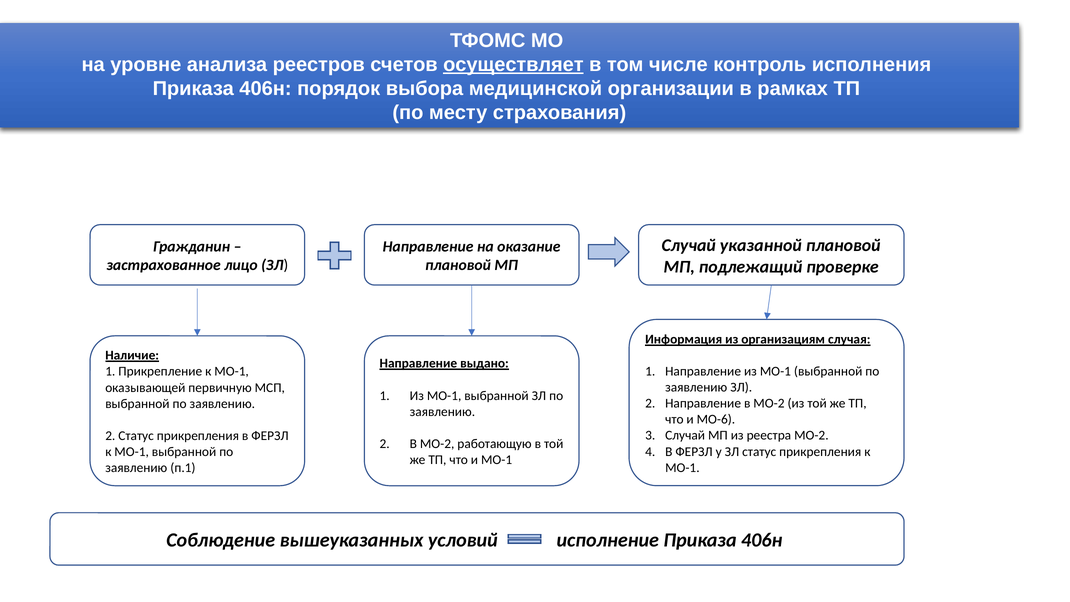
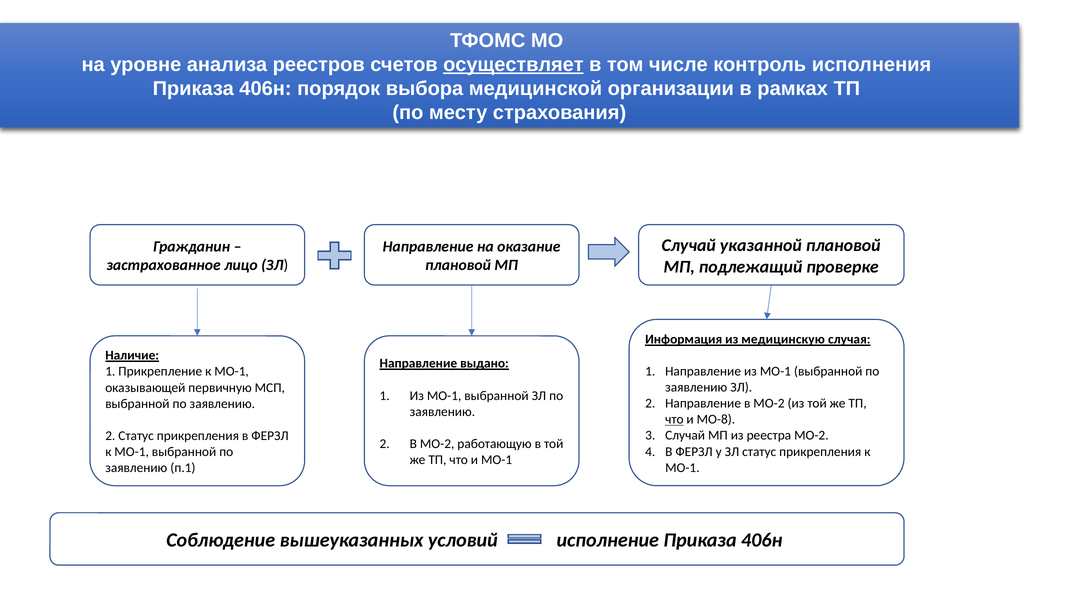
организациям: организациям -> медицинскую (783, 339)
что underline: none -> present (674, 419)
МО-6: МО-6 -> МО-8 (716, 419)
